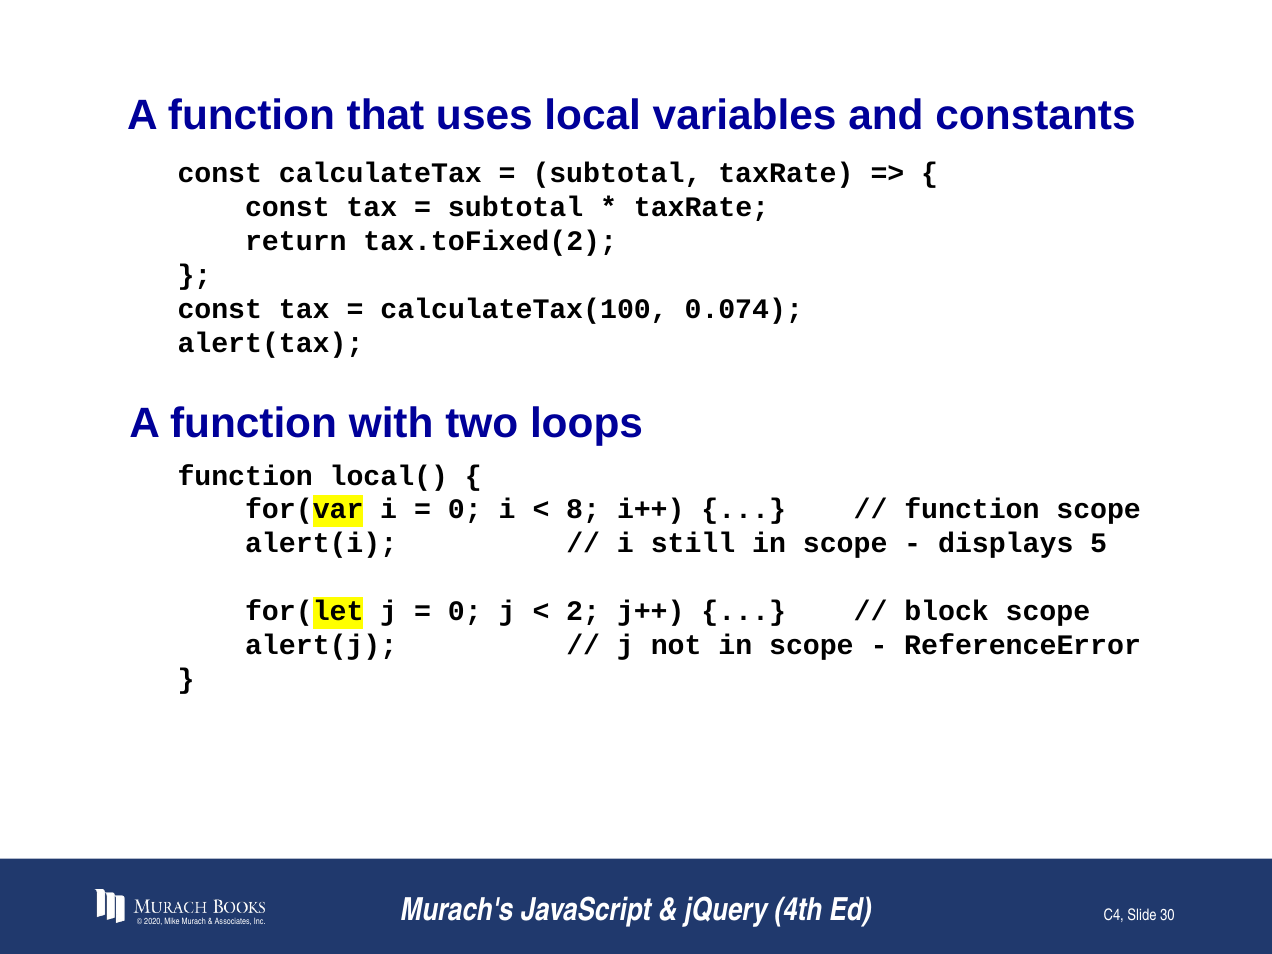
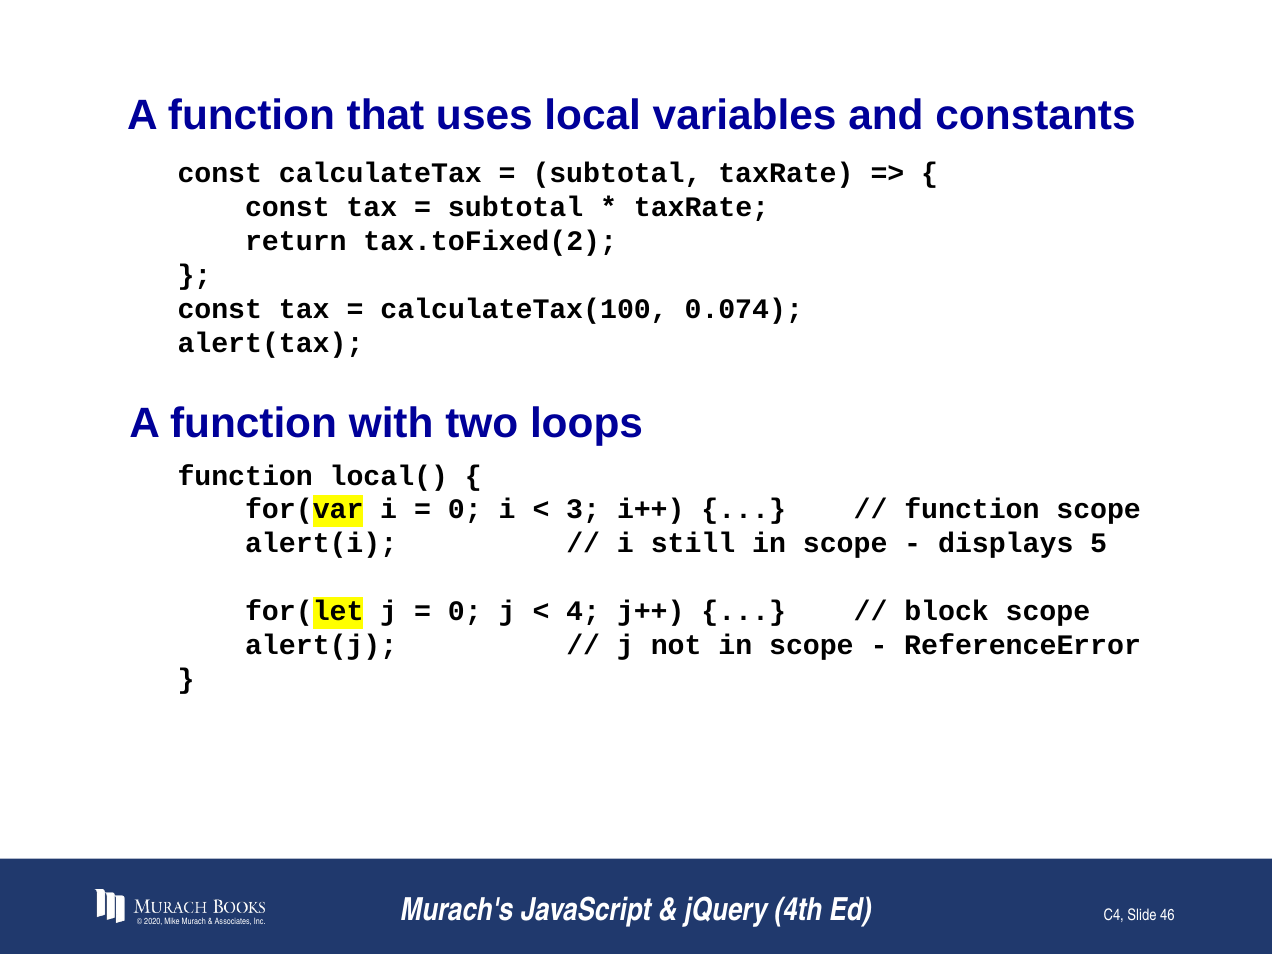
8: 8 -> 3 (583, 510)
2: 2 -> 4 (583, 611)
30: 30 -> 46 (1167, 915)
